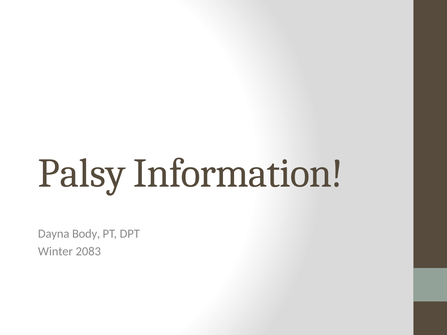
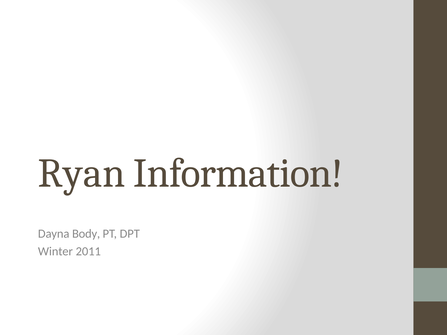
Palsy: Palsy -> Ryan (82, 173)
2083: 2083 -> 2011 (88, 251)
